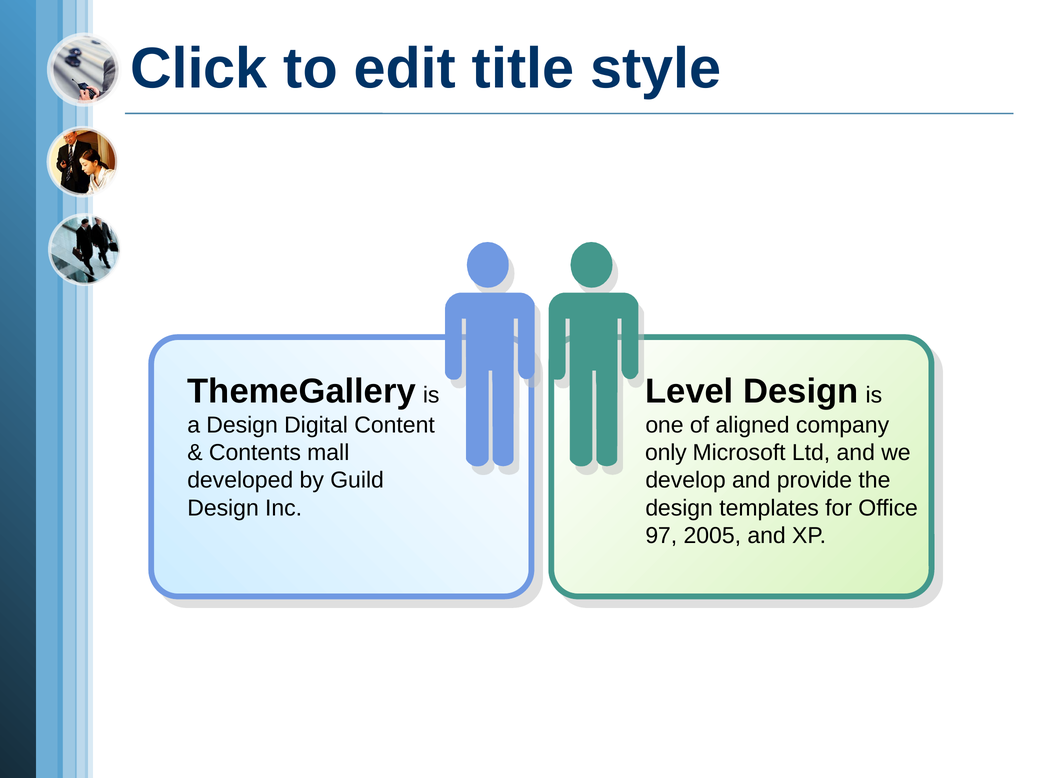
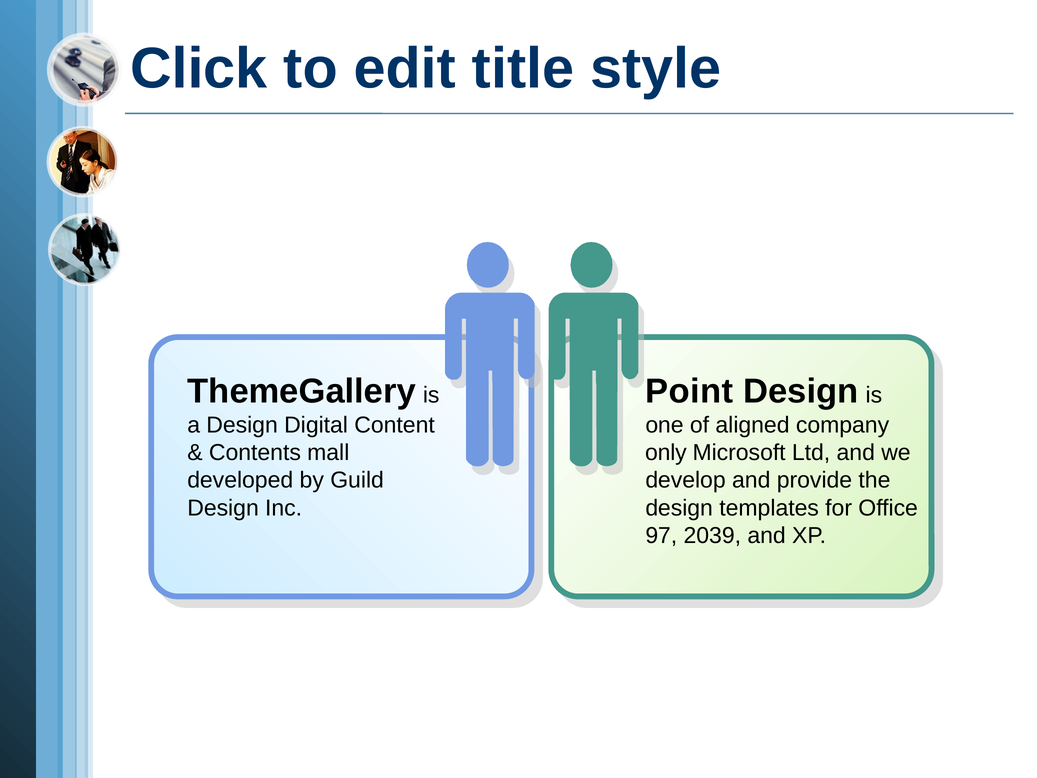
Level: Level -> Point (689, 391)
2005: 2005 -> 2039 (712, 536)
